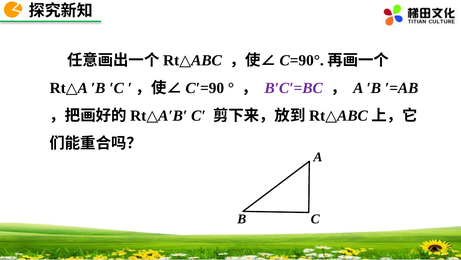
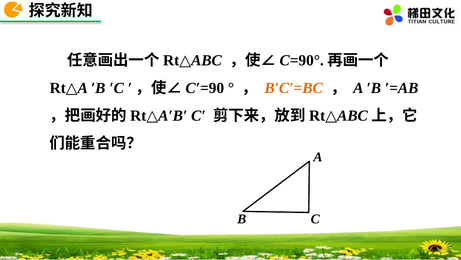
B′C′=BC colour: purple -> orange (294, 88)
